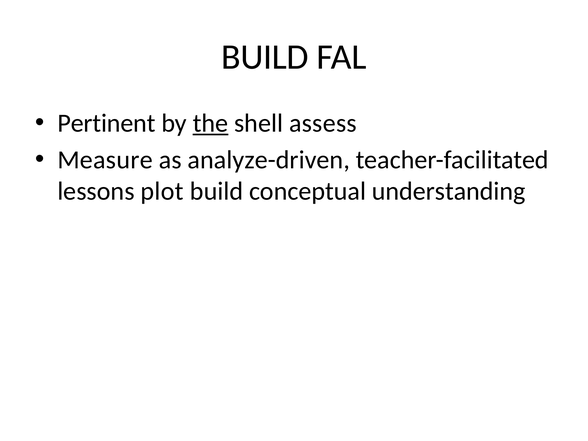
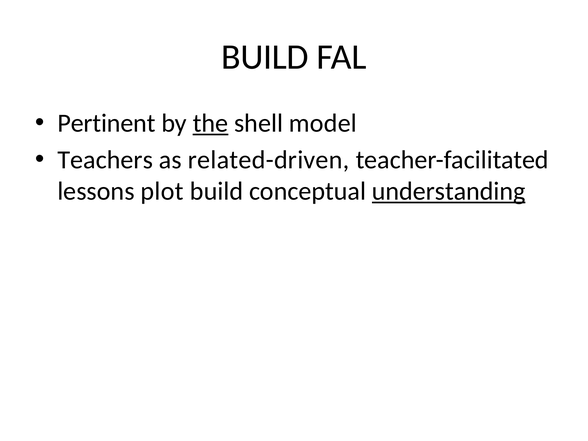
assess: assess -> model (323, 123)
Measure: Measure -> Teachers (105, 160)
analyze-driven: analyze-driven -> related-driven (269, 160)
understanding underline: none -> present (449, 191)
